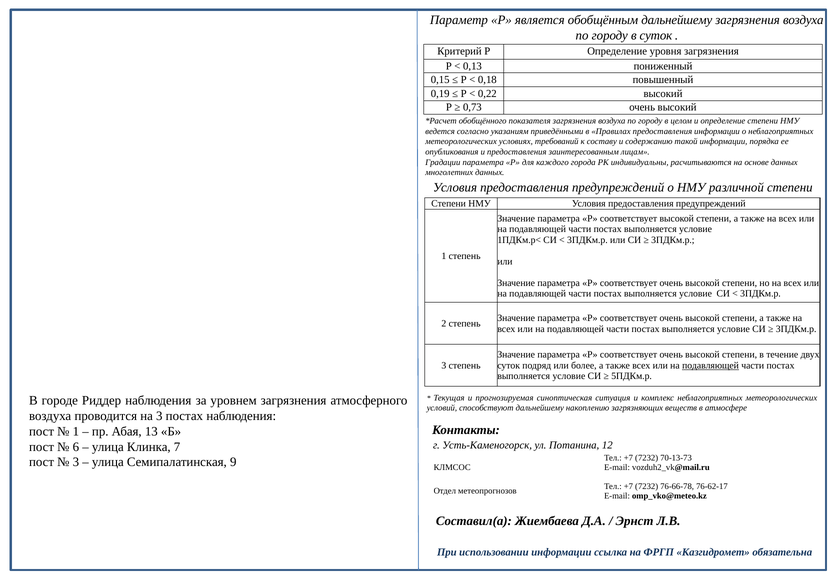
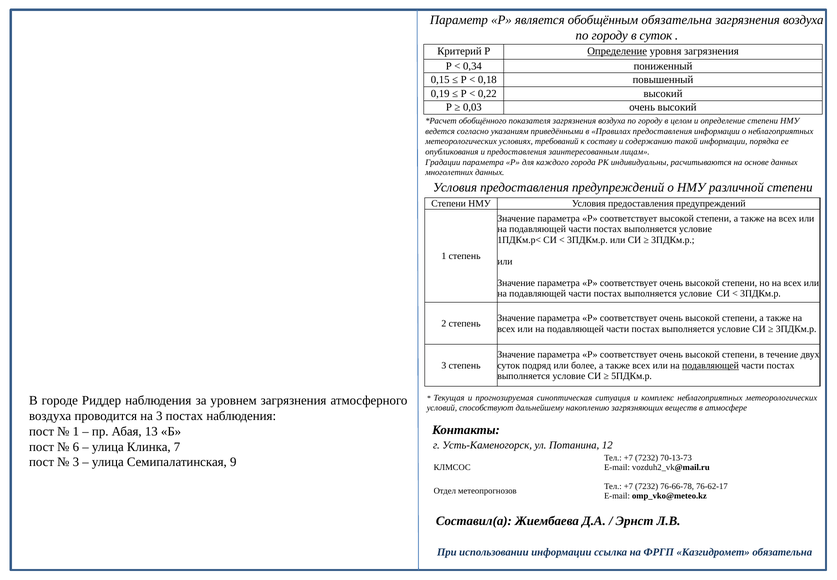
обобщённым дальнейшему: дальнейшему -> обязательна (677, 20)
Определение underline: none -> present (617, 51)
0,13: 0,13 -> 0,34 (472, 66)
0,73: 0,73 -> 0,03 (472, 107)
